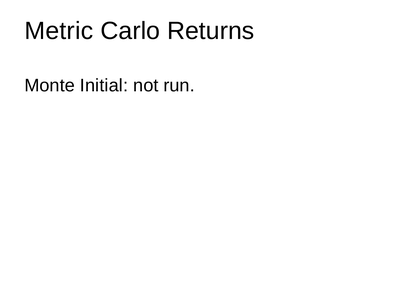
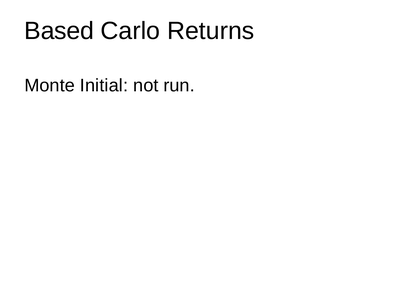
Metric: Metric -> Based (59, 31)
